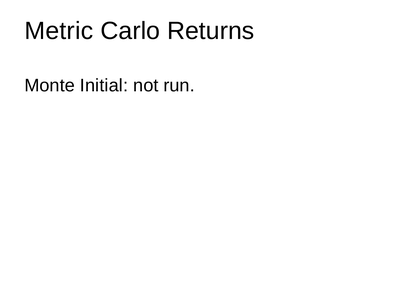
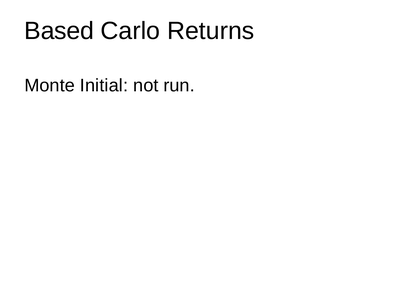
Metric: Metric -> Based (59, 31)
